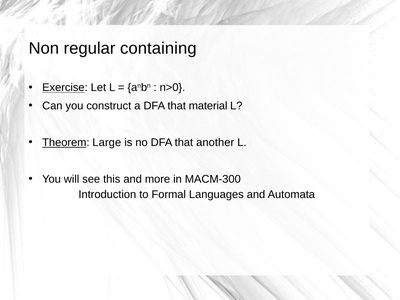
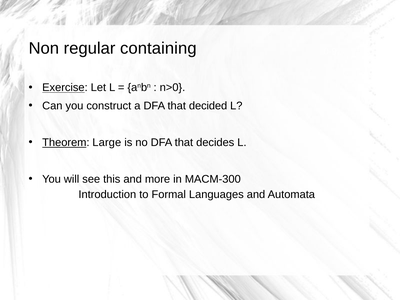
material: material -> decided (208, 106)
another: another -> decides (215, 143)
